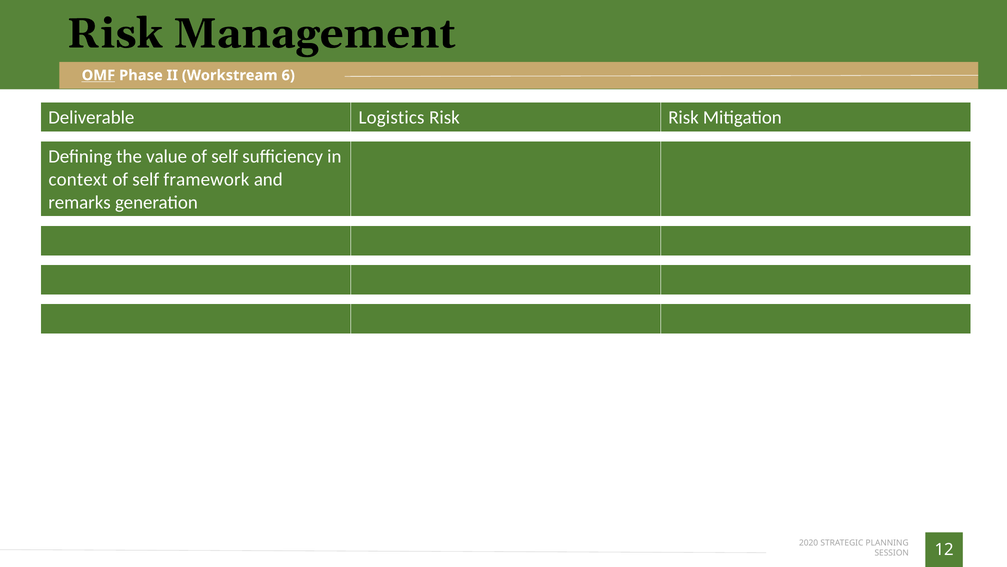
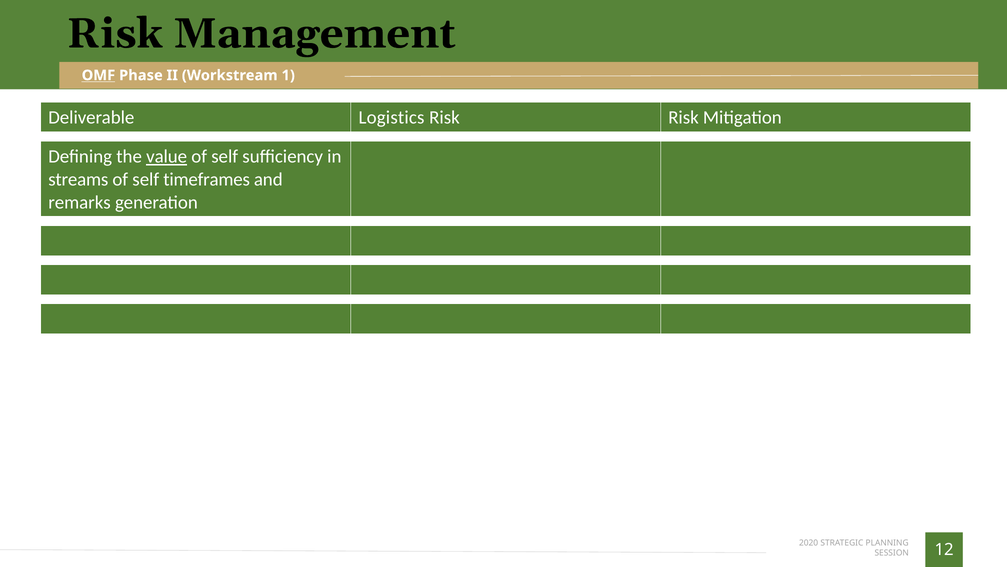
6: 6 -> 1 (288, 75)
value underline: none -> present (167, 156)
context: context -> streams (78, 179)
framework: framework -> timeframes (207, 179)
